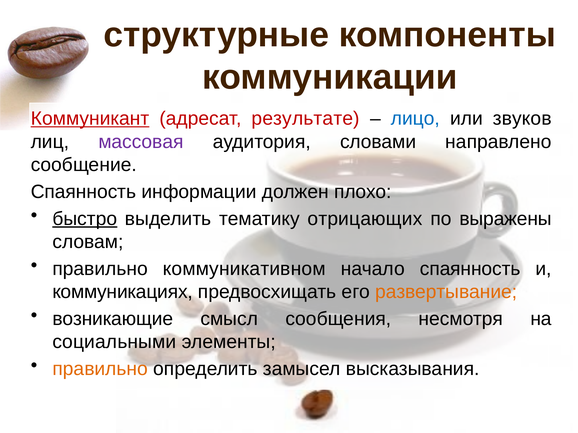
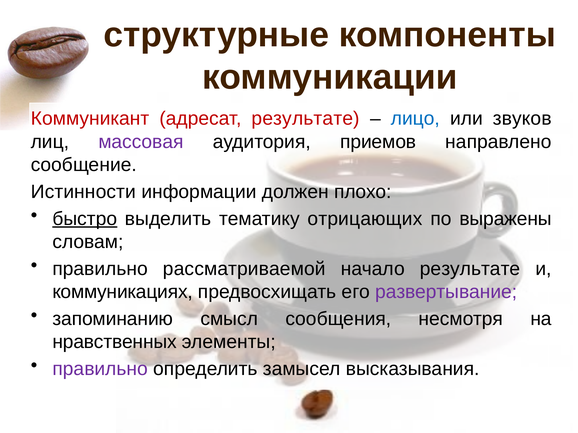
Коммуникант underline: present -> none (90, 119)
словами: словами -> приемов (378, 142)
Спаянность: Спаянность -> Истинности (83, 192)
коммуникативном: коммуникативном -> рассматриваемой (244, 269)
начало спаянность: спаянность -> результате (470, 269)
развертывание colour: orange -> purple (446, 292)
возникающие: возникающие -> запоминанию (113, 319)
социальными: социальными -> нравственных (115, 342)
правильно colour: orange -> purple (100, 369)
